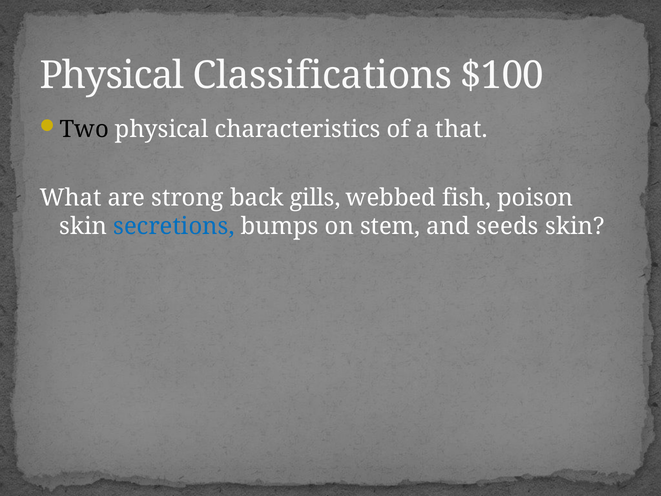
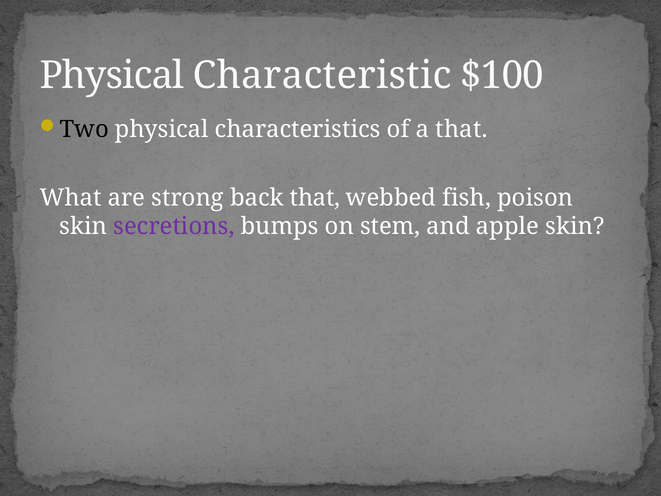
Classifications: Classifications -> Characteristic (322, 75)
back gills: gills -> that (315, 198)
secretions colour: blue -> purple (174, 226)
seeds: seeds -> apple (507, 226)
